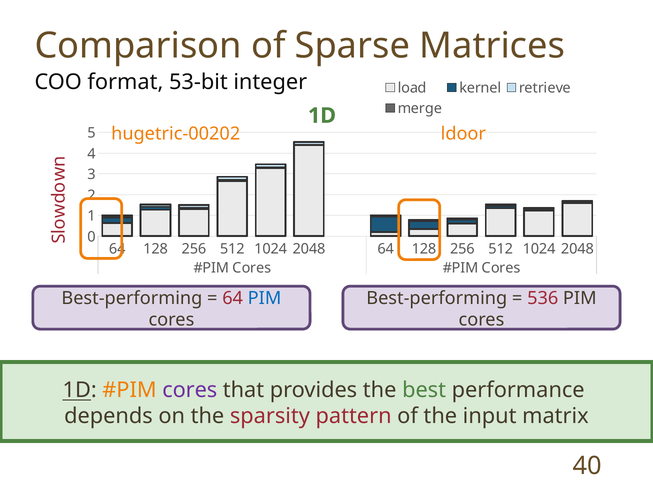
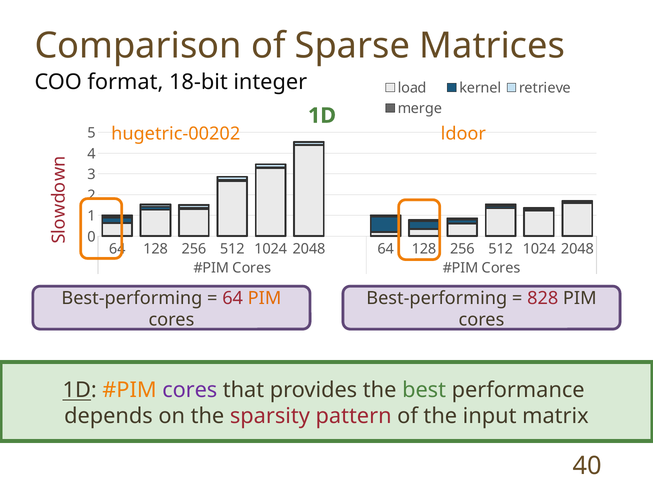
53-bit: 53-bit -> 18-bit (198, 82)
PIM colour: blue -> orange (265, 298)
536: 536 -> 828 (543, 298)
